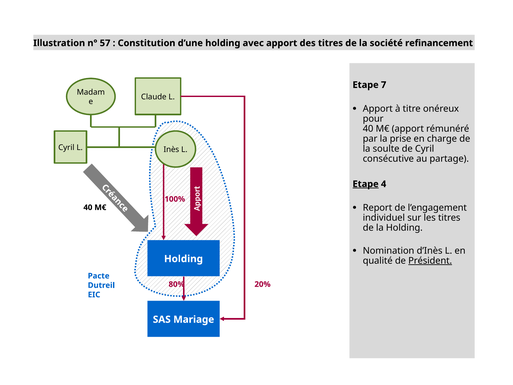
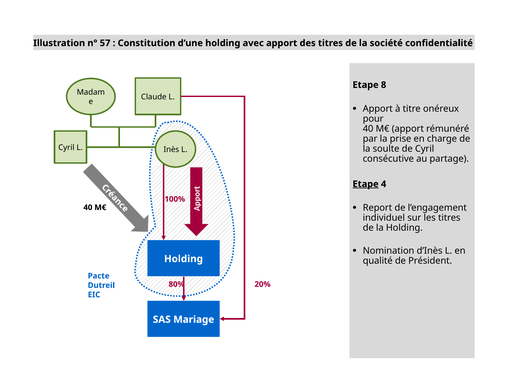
refinancement: refinancement -> confidentialité (439, 43)
7: 7 -> 8 (384, 85)
Président underline: present -> none (430, 261)
